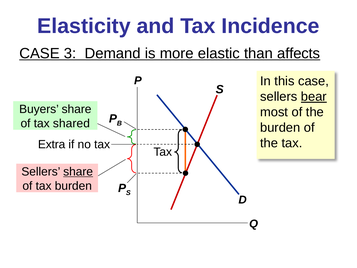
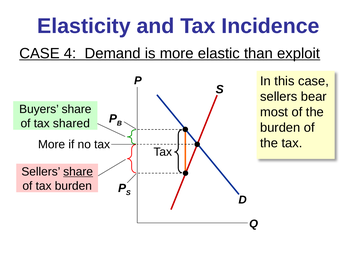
3: 3 -> 4 (70, 53)
affects: affects -> exploit (299, 53)
bear underline: present -> none (314, 97)
Extra: Extra -> More (52, 144)
